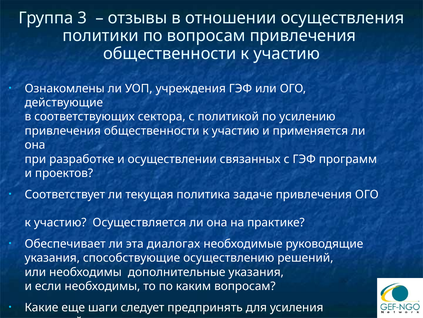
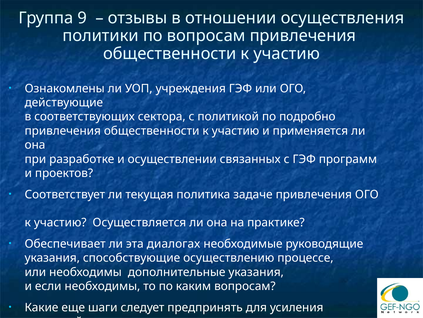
3: 3 -> 9 (82, 18)
усилению: усилению -> подробно (307, 116)
решений: решений -> процессе (305, 257)
